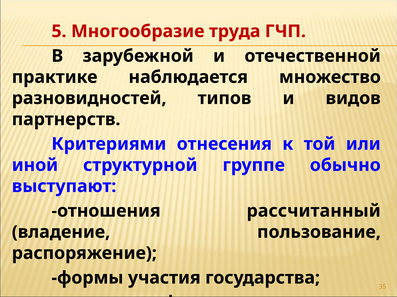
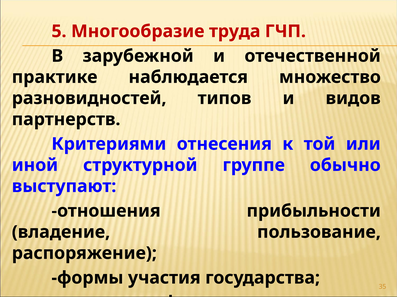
рассчитанный: рассчитанный -> прибыльности (314, 211)
